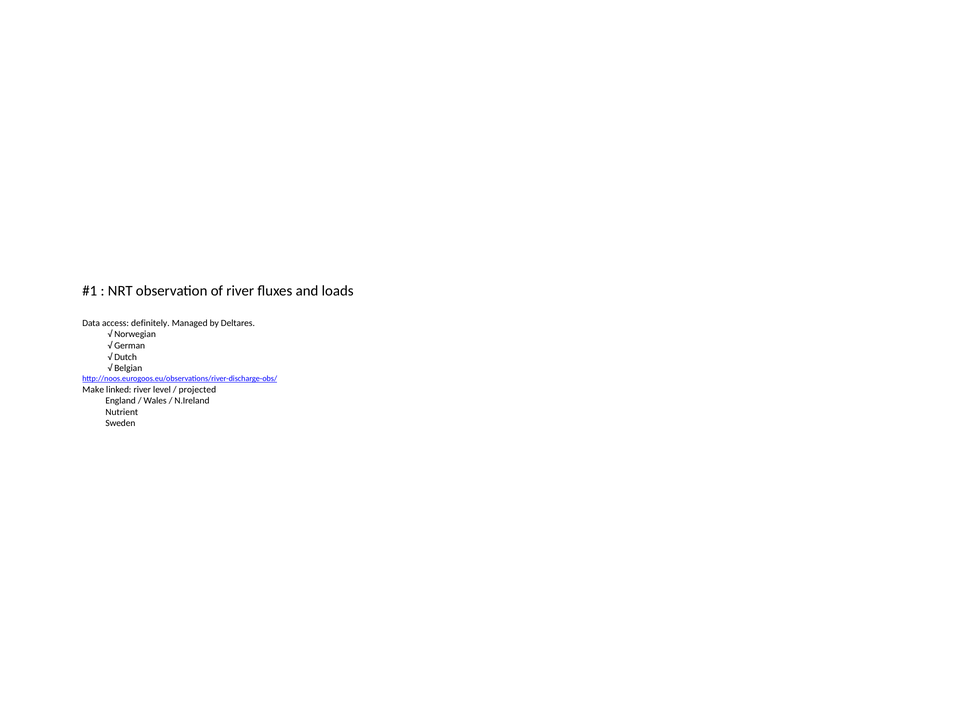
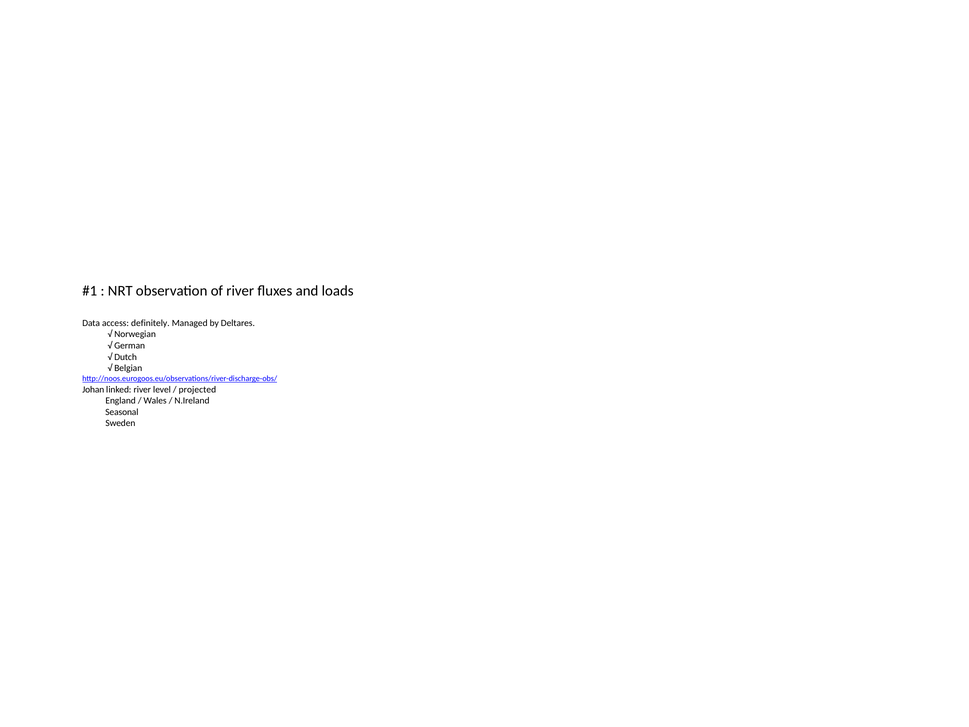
Make: Make -> Johan (93, 389)
Nutrient: Nutrient -> Seasonal (122, 412)
